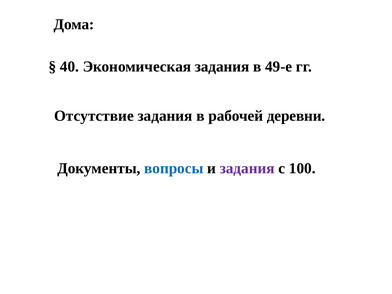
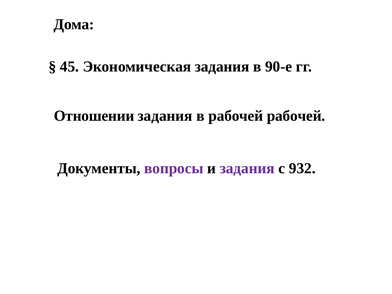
40: 40 -> 45 (69, 67)
49-е: 49-е -> 90-е (279, 67)
Отсутствие: Отсутствие -> Отношении (94, 116)
рабочей деревни: деревни -> рабочей (296, 116)
вопросы colour: blue -> purple (174, 168)
100: 100 -> 932 (302, 168)
